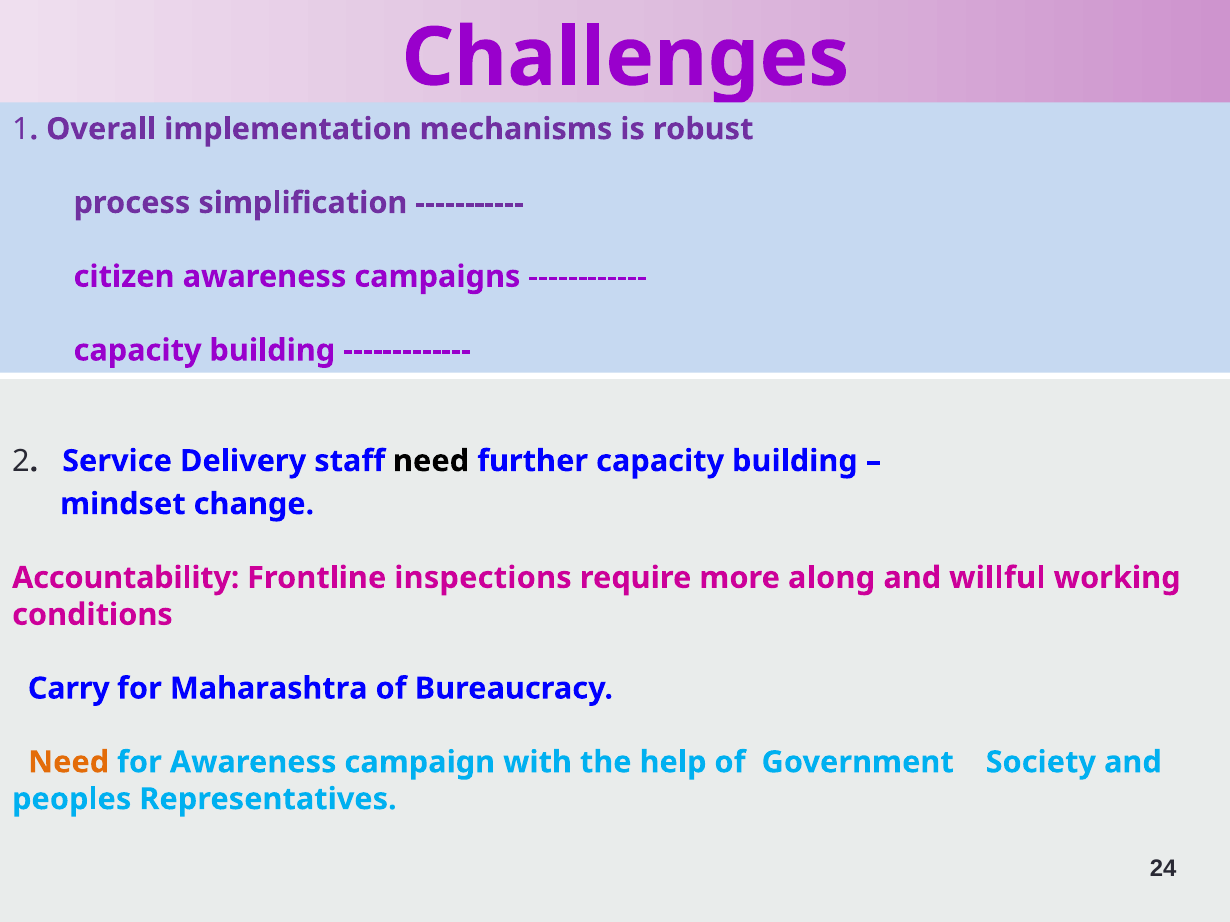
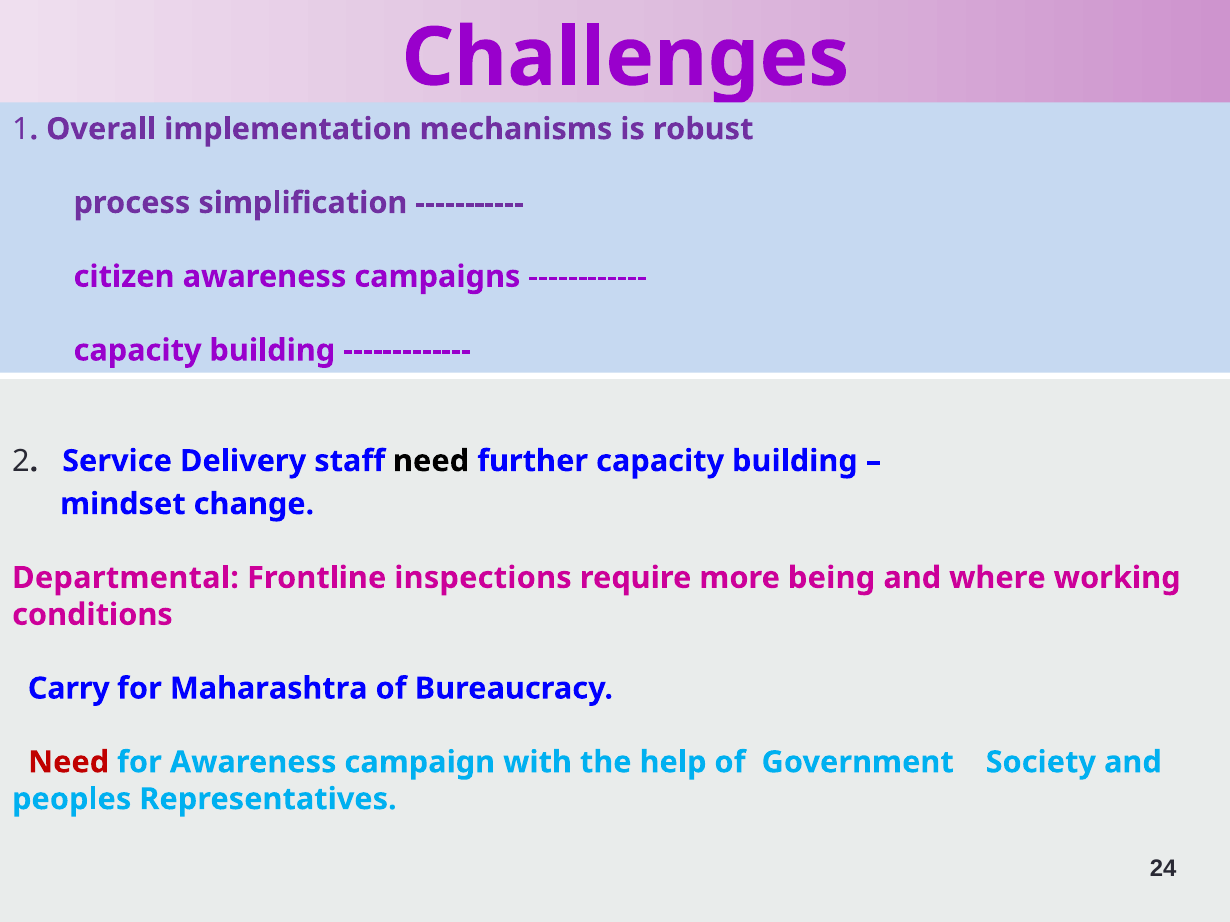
Accountability: Accountability -> Departmental (126, 578)
along: along -> being (832, 578)
willful: willful -> where (997, 578)
Need colour: orange -> red (69, 763)
